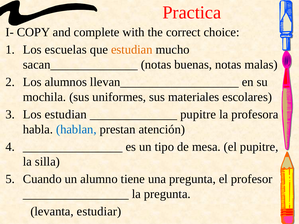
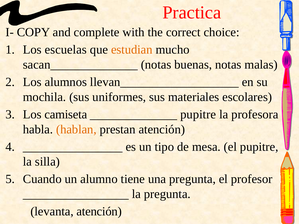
Los estudian: estudian -> camiseta (66, 115)
hablan colour: blue -> orange (76, 129)
levanta estudiar: estudiar -> atención (99, 212)
